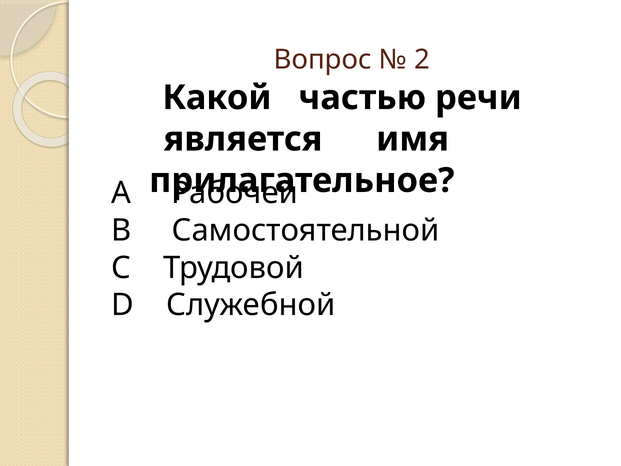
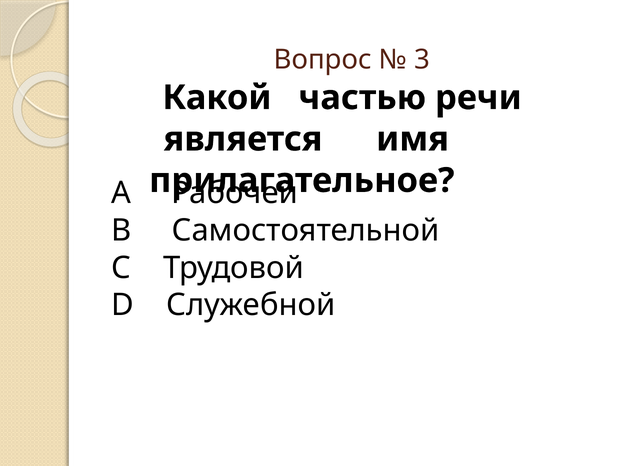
2: 2 -> 3 (422, 59)
